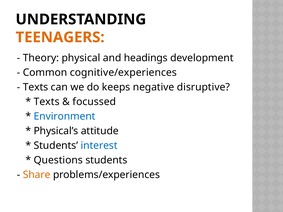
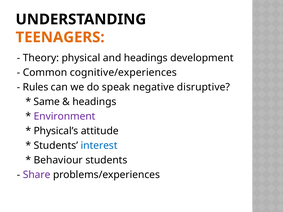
Texts: Texts -> Rules (36, 87)
keeps: keeps -> speak (116, 87)
Texts: Texts -> Same (47, 102)
focussed: focussed -> headings (94, 102)
Environment colour: blue -> purple (65, 117)
Questions: Questions -> Behaviour (58, 160)
Share colour: orange -> purple (37, 175)
